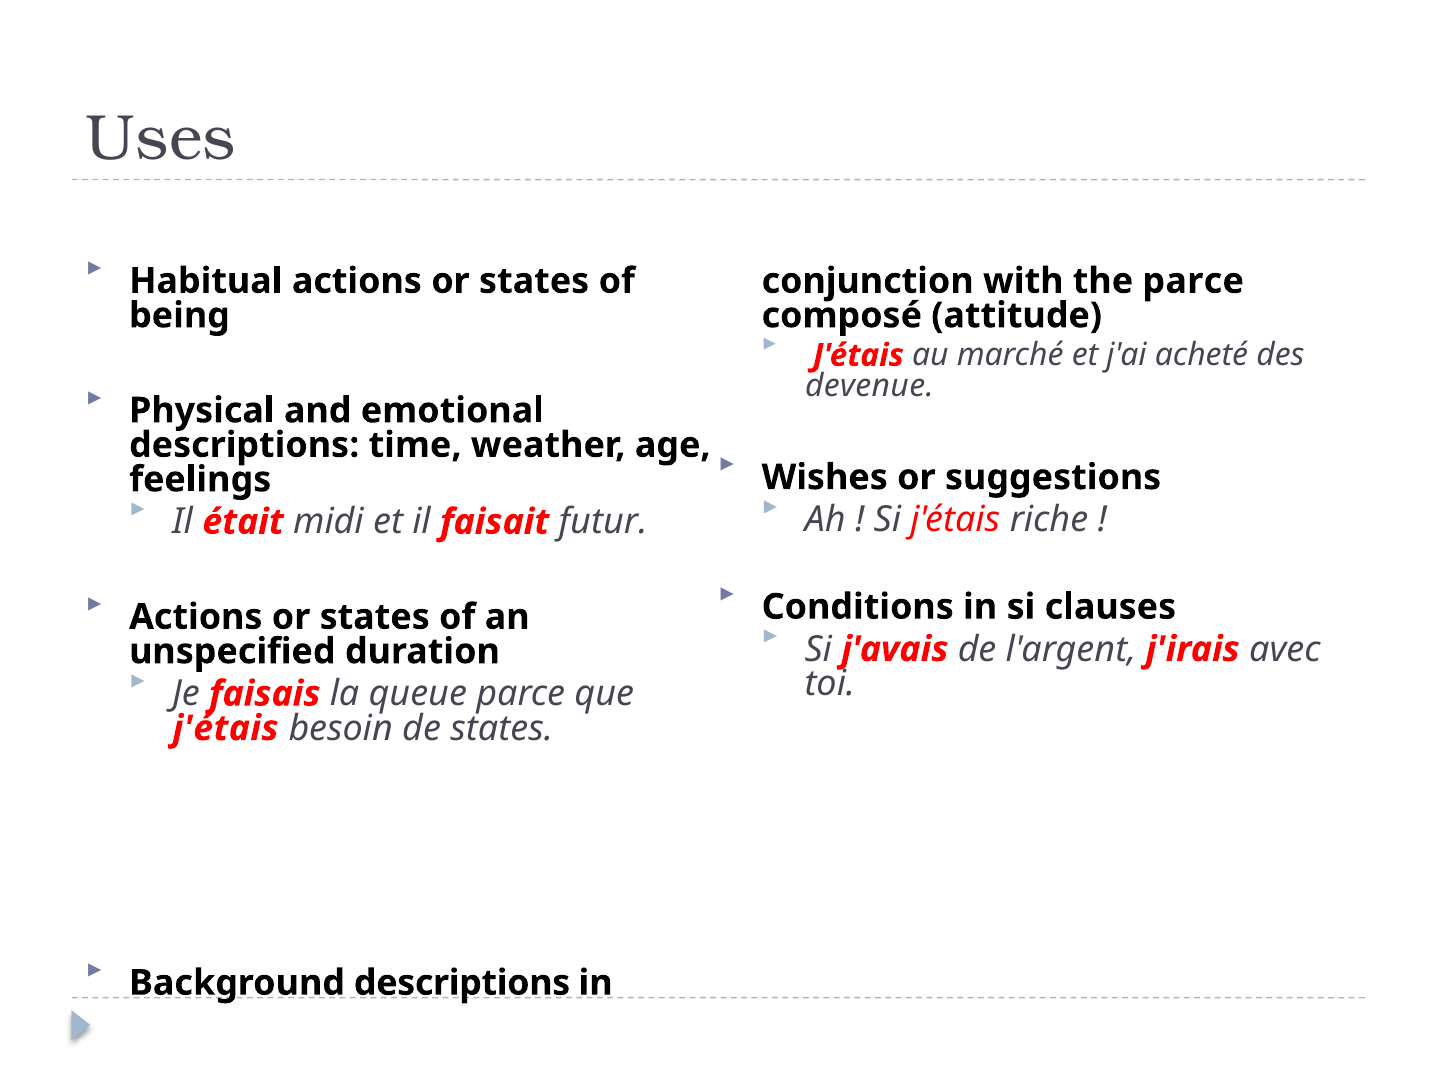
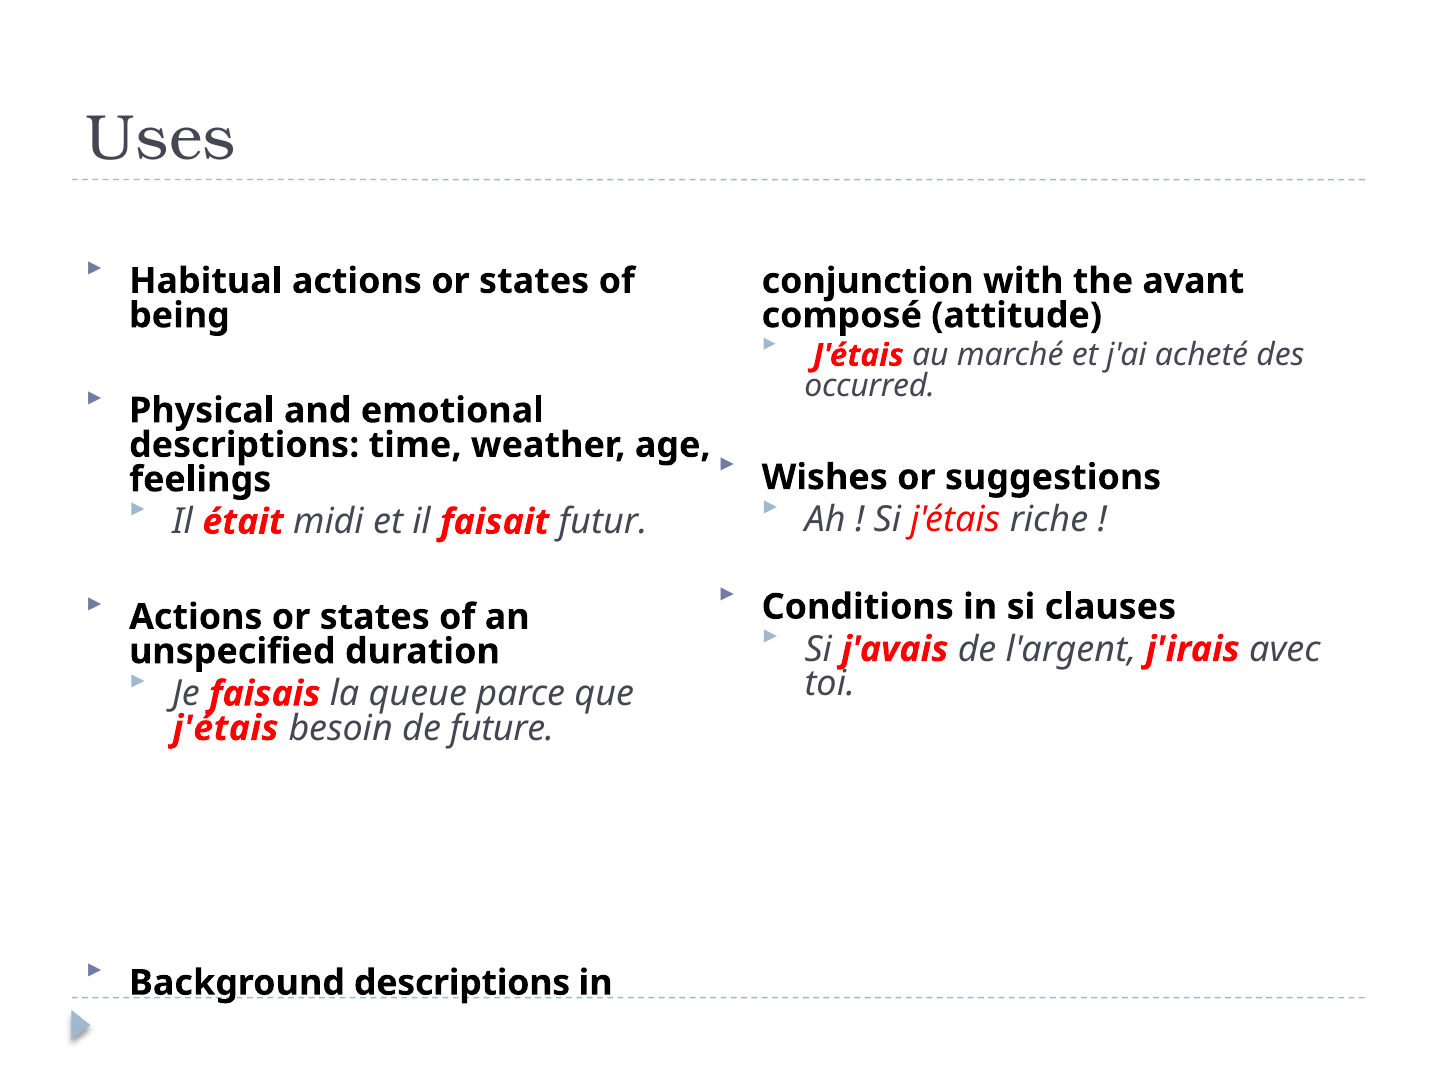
the parce: parce -> avant (1193, 281)
devenue: devenue -> occurred (870, 386)
de states: states -> future (502, 729)
